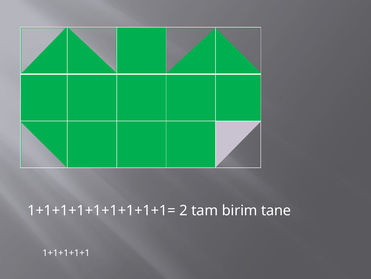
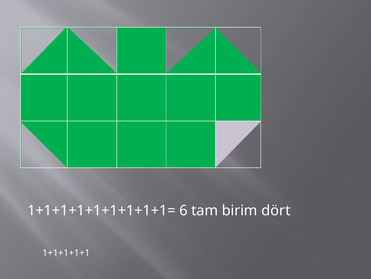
2: 2 -> 6 (183, 210)
tane: tane -> dört (276, 210)
